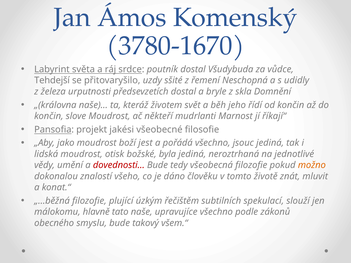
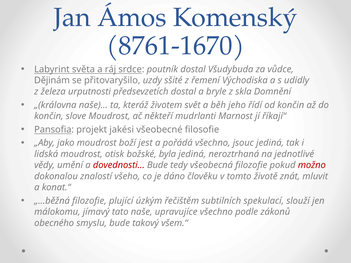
3780-1670: 3780-1670 -> 8761-1670 (175, 46)
Tehdejší: Tehdejší -> Dějinám (52, 80)
Neschopná: Neschopná -> Východiska (245, 80)
možno colour: orange -> red (312, 165)
hlavně: hlavně -> jímavý (96, 212)
